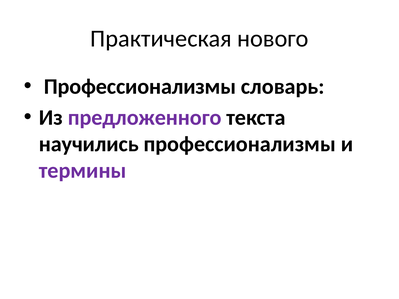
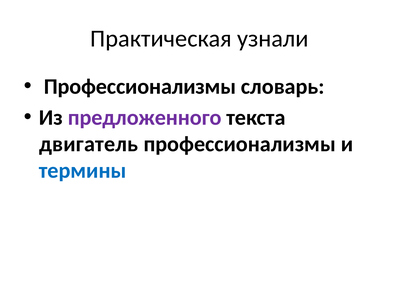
нового: нового -> узнали (273, 39)
научились: научились -> двигатель (89, 144)
термины colour: purple -> blue (83, 171)
